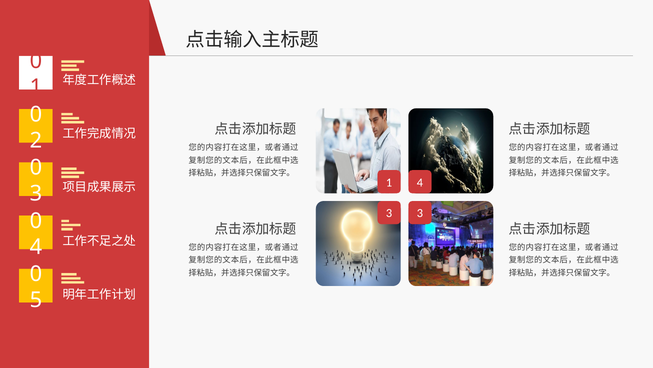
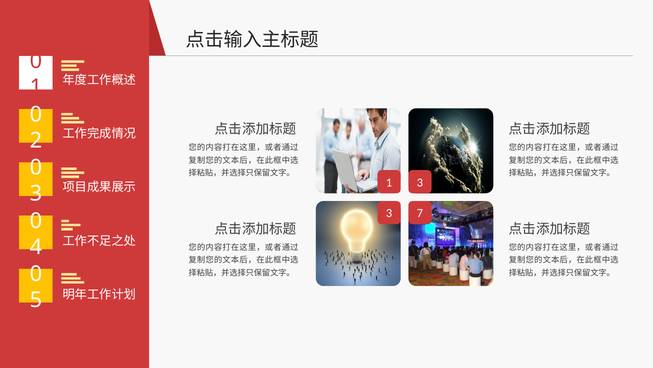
1 4: 4 -> 3 (420, 182)
3 3: 3 -> 7 (420, 213)
